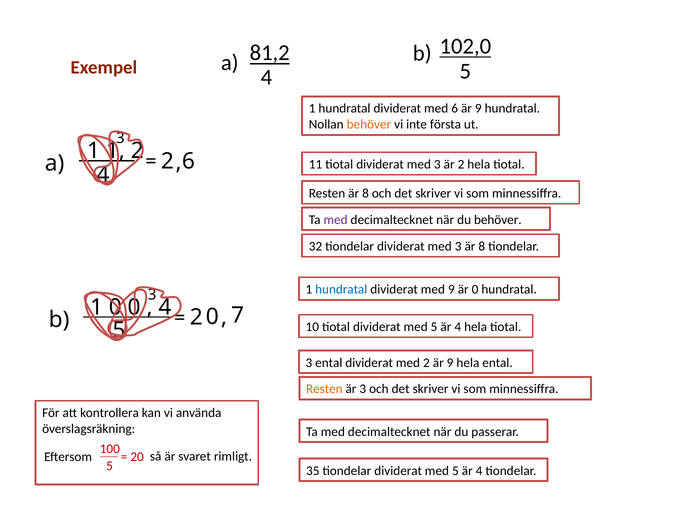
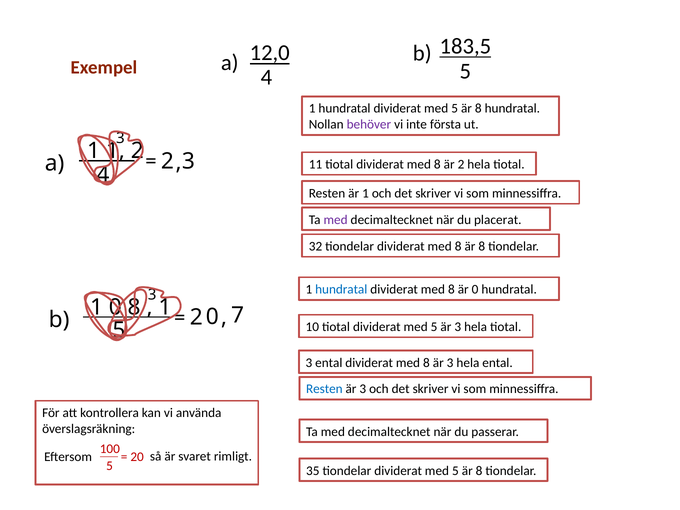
102,0: 102,0 -> 183,5 (465, 46)
81,2: 81,2 -> 12,0 (270, 53)
hundratal dividerat med 6: 6 -> 5 (455, 109)
9: 9 -> 8 (478, 109)
behöver colour: orange -> purple (369, 124)
2 6: 6 -> 3 (188, 161)
tiotal dividerat med 3: 3 -> 8 (437, 164)
Resten är 8: 8 -> 1 (366, 193)
du behöver: behöver -> placerat (498, 220)
tiondelar dividerat med 3: 3 -> 8 (458, 246)
9: 9 -> 8 (451, 289)
0 0: 0 -> 8 (134, 307)
4: 4 -> 1 (165, 307)
4: 4 -> 3 (458, 327)
ental dividerat med 2: 2 -> 8 (426, 363)
9: 9 -> 3 (450, 363)
Resten colour: orange -> blue (324, 389)
4: 4 -> 8 (479, 471)
